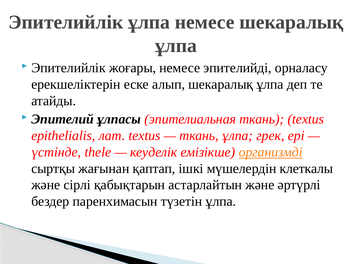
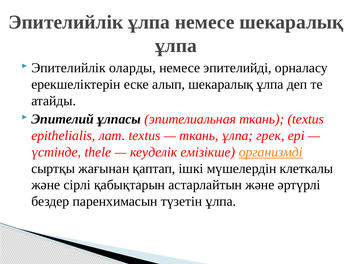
жоғары: жоғары -> оларды (132, 68)
